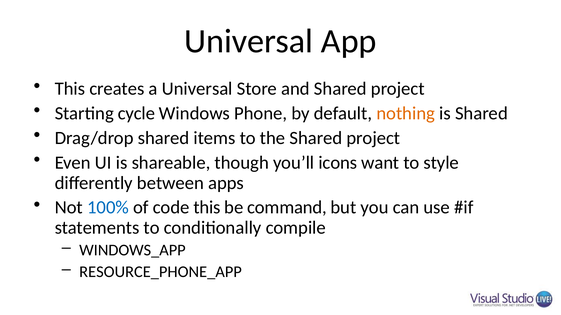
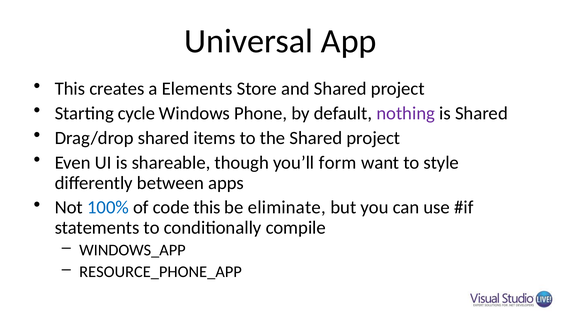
a Universal: Universal -> Elements (197, 89)
nothing colour: orange -> purple (406, 114)
icons: icons -> form (338, 163)
command: command -> eliminate (287, 208)
